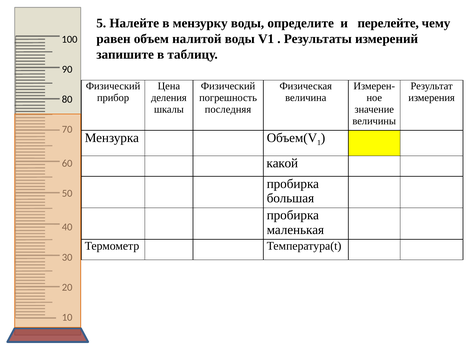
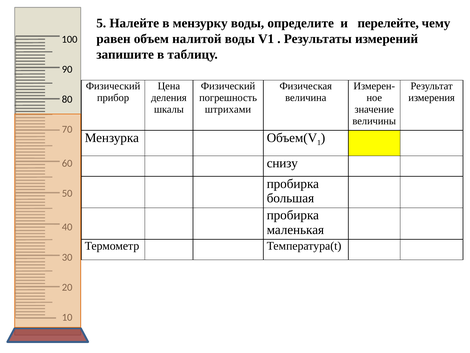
последняя: последняя -> штрихами (228, 109)
какой: какой -> снизу (282, 163)
